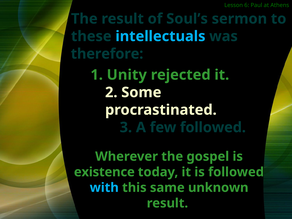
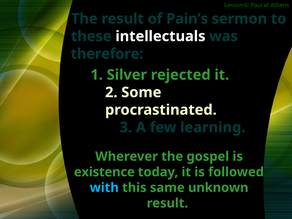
Soul’s: Soul’s -> Pain’s (187, 19)
intellectuals colour: light blue -> white (160, 36)
Unity: Unity -> Silver (127, 75)
few followed: followed -> learning (213, 127)
